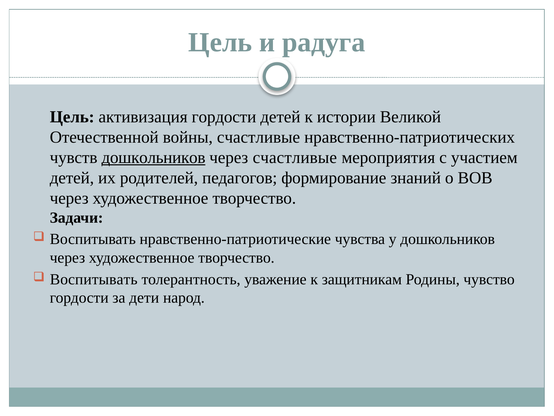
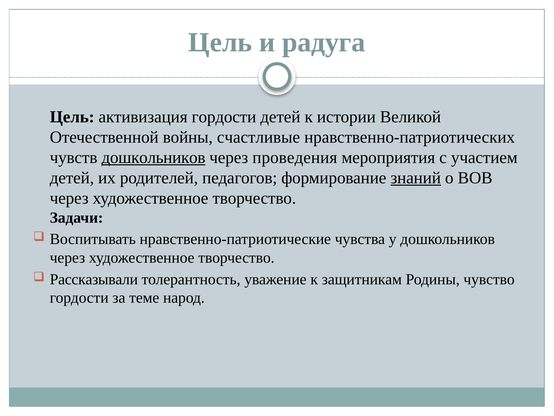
через счастливые: счастливые -> проведения (295, 157)
знаний underline: none -> present (416, 178)
Воспитывать: Воспитывать -> Рассказывали (94, 279)
дети: дети -> теме (144, 297)
